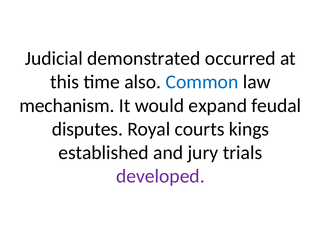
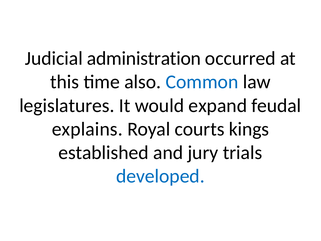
demonstrated: demonstrated -> administration (144, 58)
mechanism: mechanism -> legislatures (67, 105)
disputes: disputes -> explains (87, 129)
developed colour: purple -> blue (160, 176)
